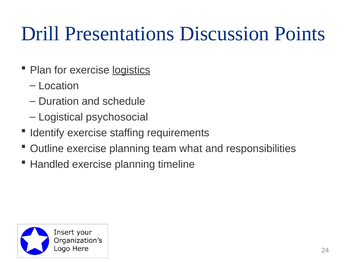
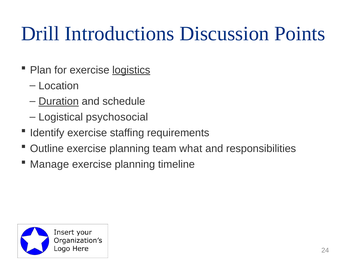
Presentations: Presentations -> Introductions (120, 34)
Duration underline: none -> present (59, 102)
Handled: Handled -> Manage (50, 165)
